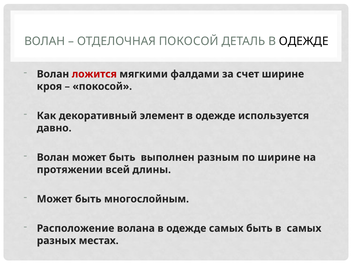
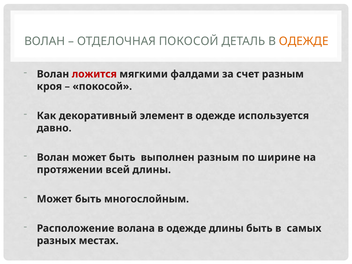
ОДЕЖДЕ colour: black -> orange (304, 41)
счет ширине: ширине -> разным (283, 74)
одежде самых: самых -> длины (226, 228)
